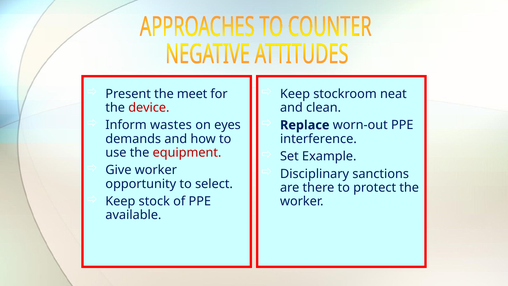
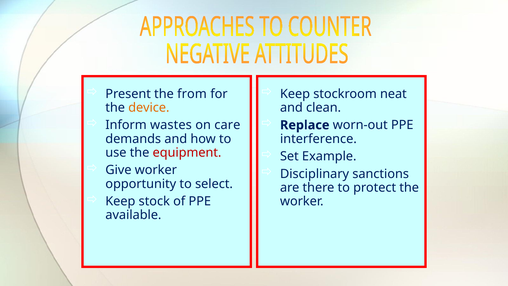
meet: meet -> from (192, 94)
device colour: red -> orange (149, 107)
eyes: eyes -> care (227, 125)
